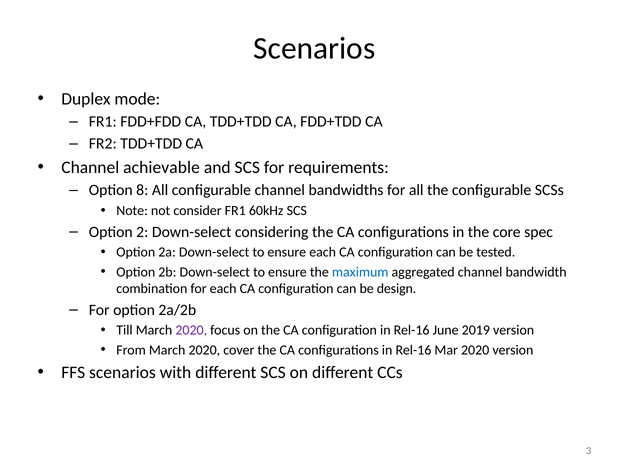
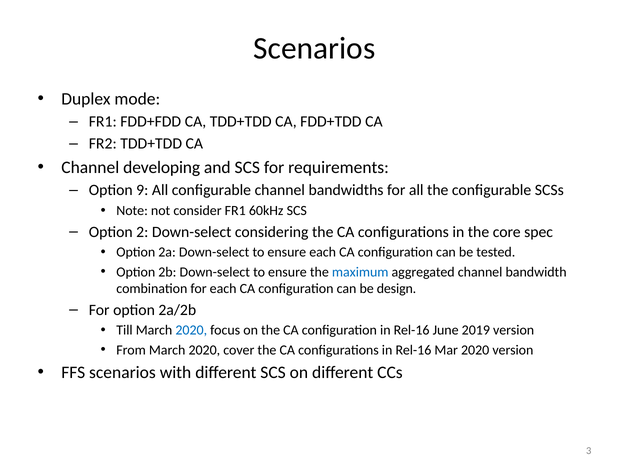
achievable: achievable -> developing (162, 167)
8: 8 -> 9 (142, 190)
2020 colour: purple -> blue (191, 330)
